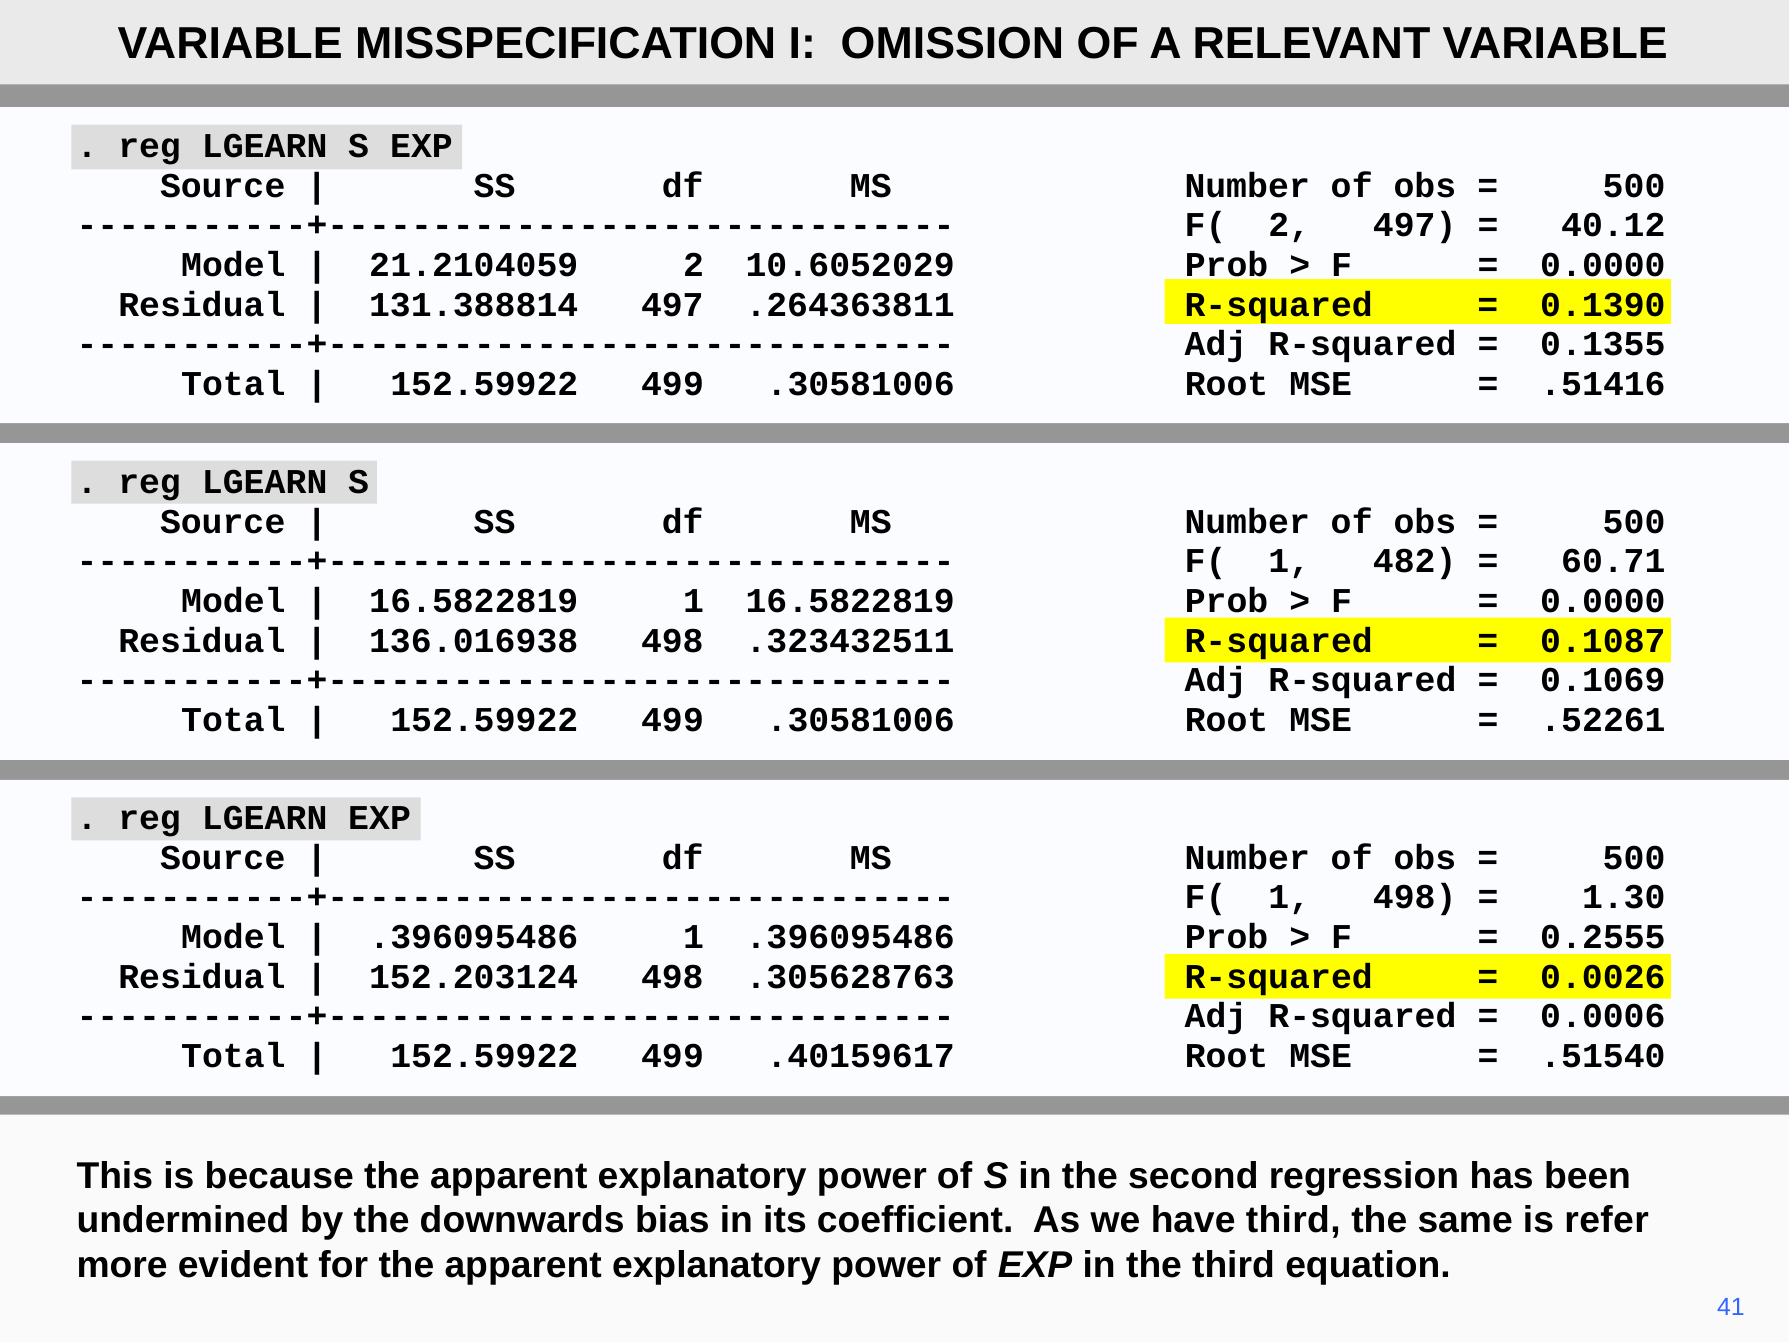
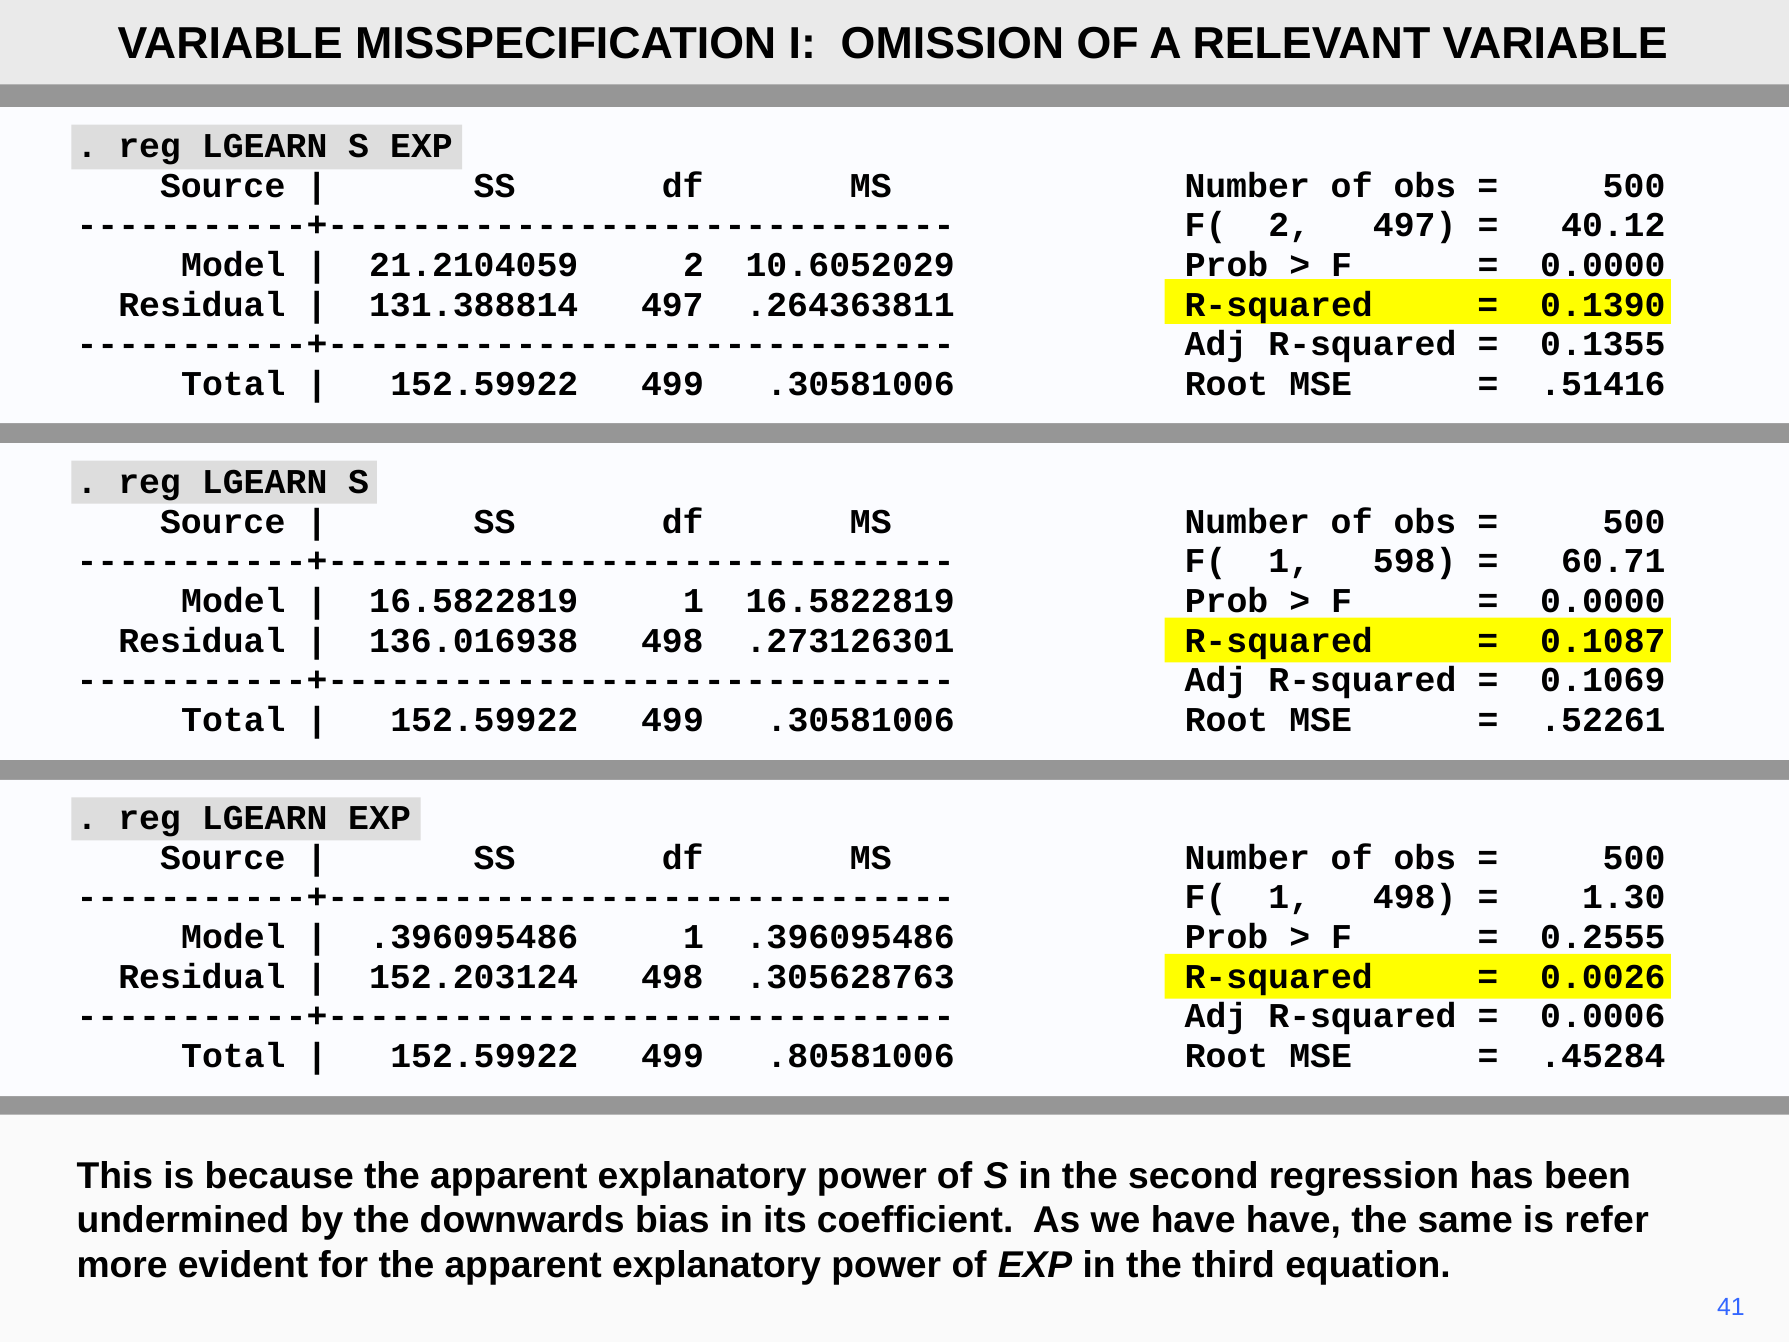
482: 482 -> 598 (1415, 561)
.323432511: .323432511 -> .273126301 (850, 641)
.40159617: .40159617 -> .80581006 (861, 1056)
.51540: .51540 -> .45284 (1603, 1056)
have third: third -> have (1293, 1220)
